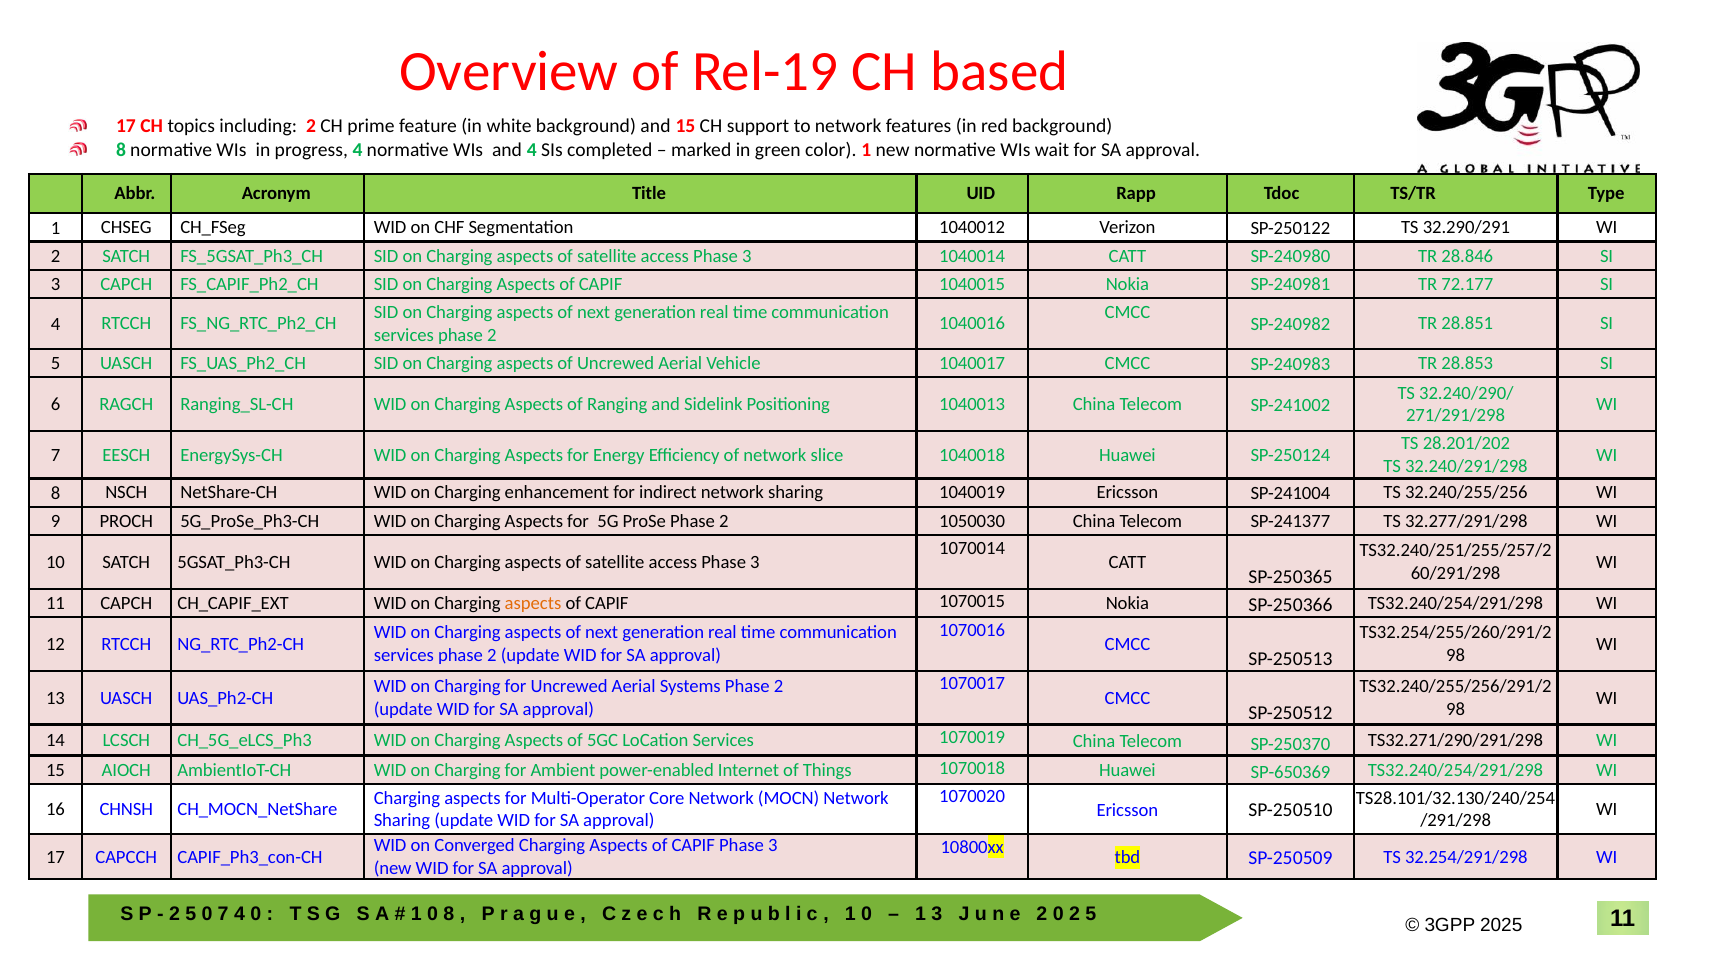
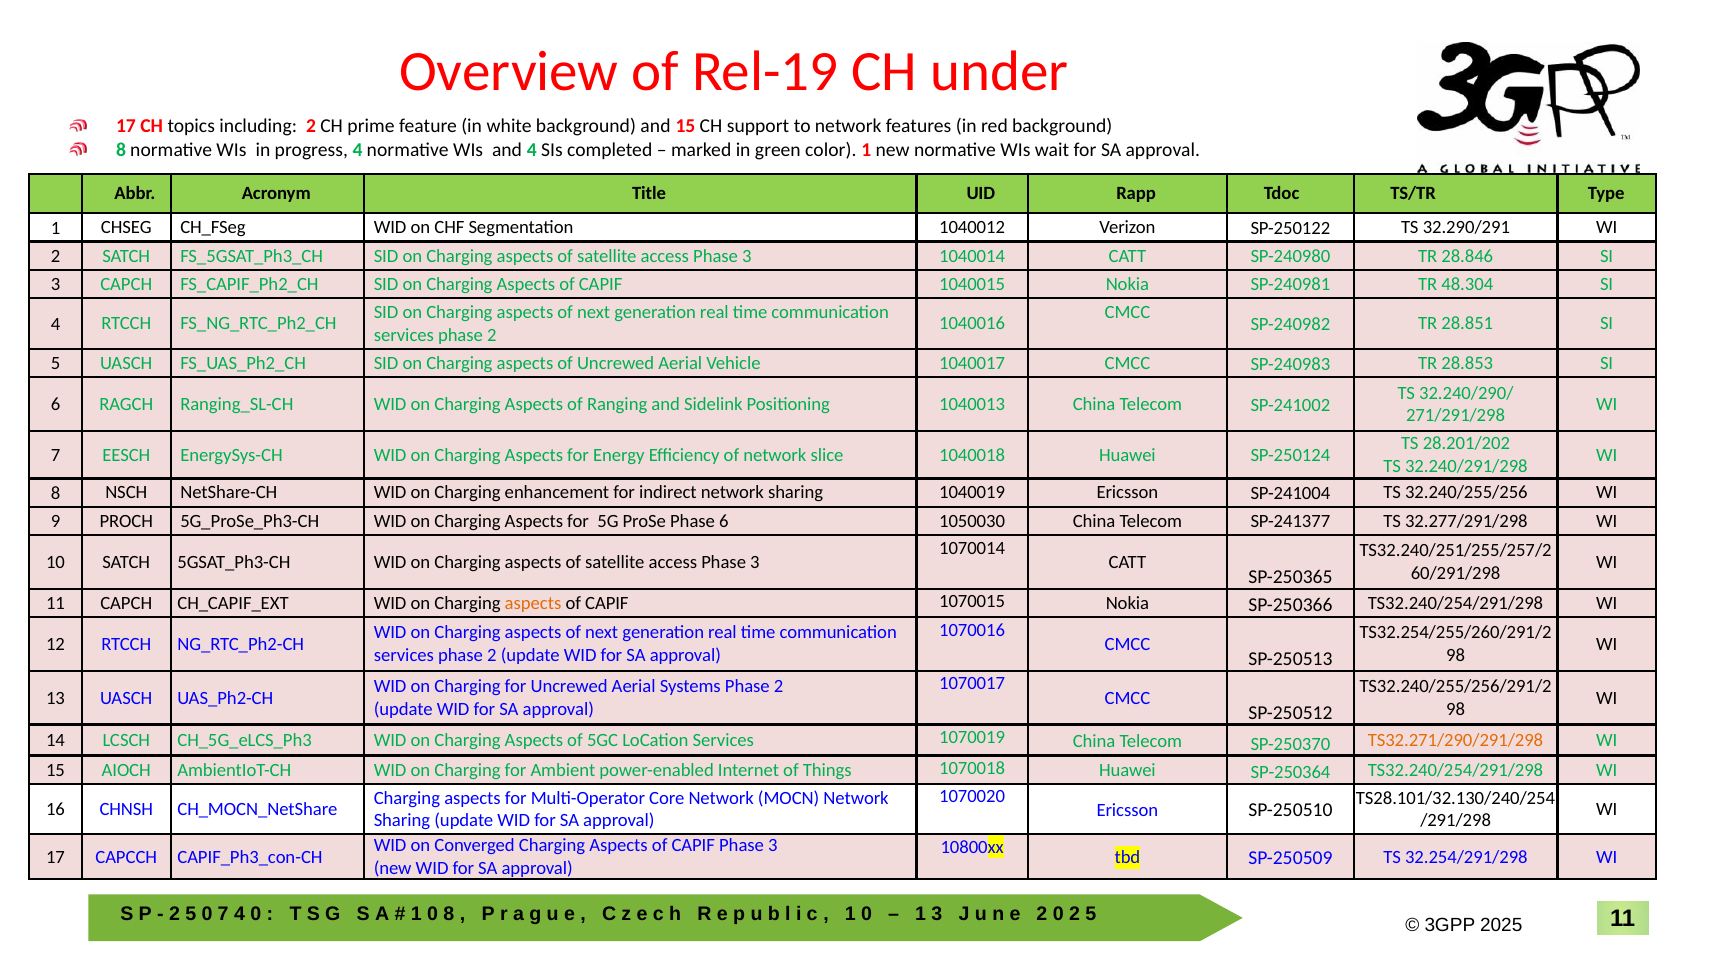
based: based -> under (999, 72)
72.177: 72.177 -> 48.304 (1467, 284)
ProSe Phase 2: 2 -> 6 (724, 521)
TS32.271/290/291/298 colour: black -> orange (1455, 741)
SP-650369: SP-650369 -> SP-250364 (1290, 773)
